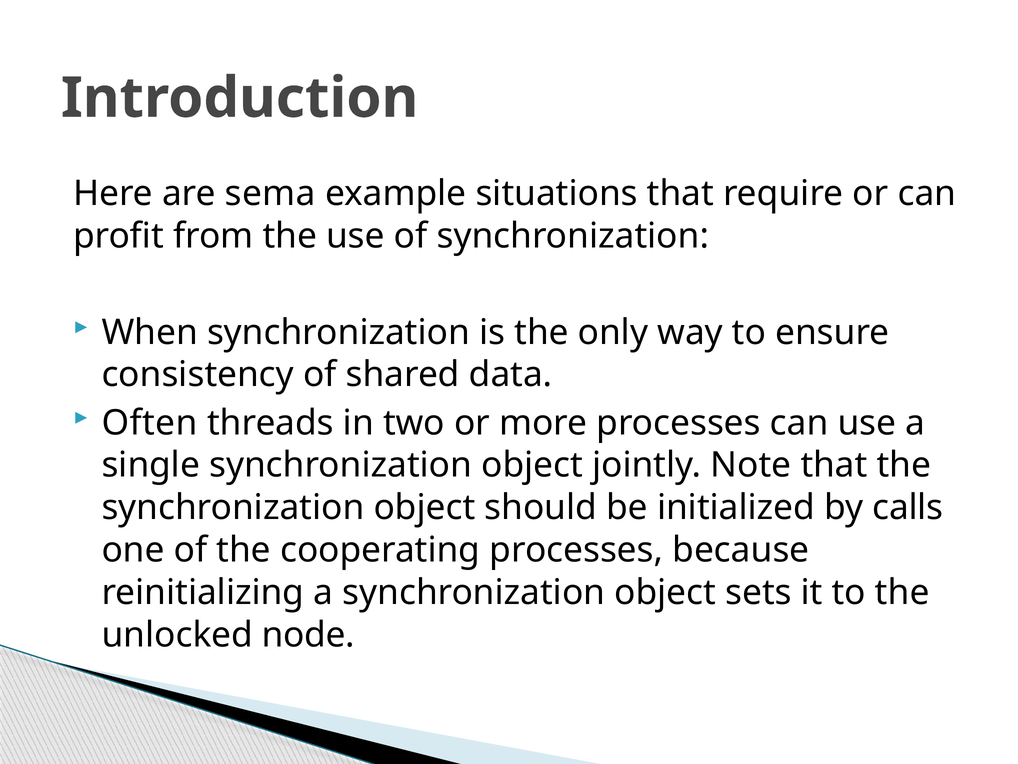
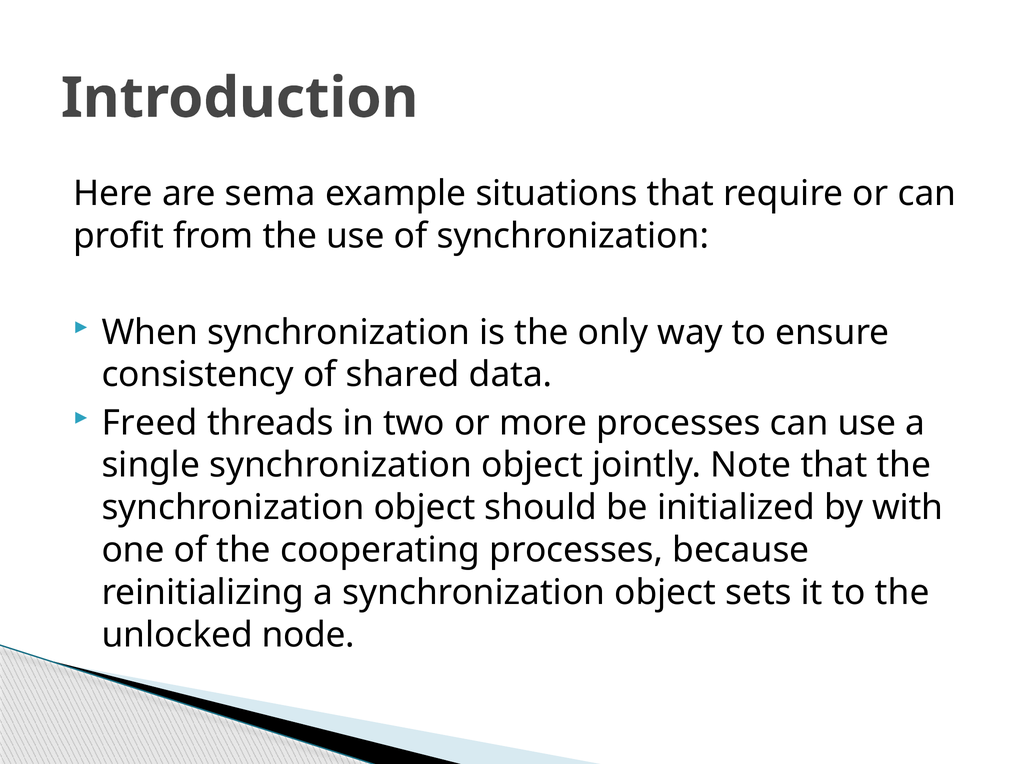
Often: Often -> Freed (150, 423)
calls: calls -> with (908, 507)
